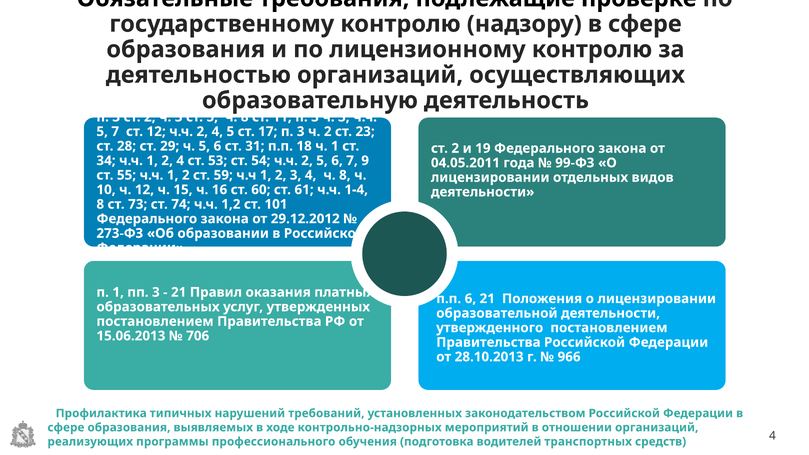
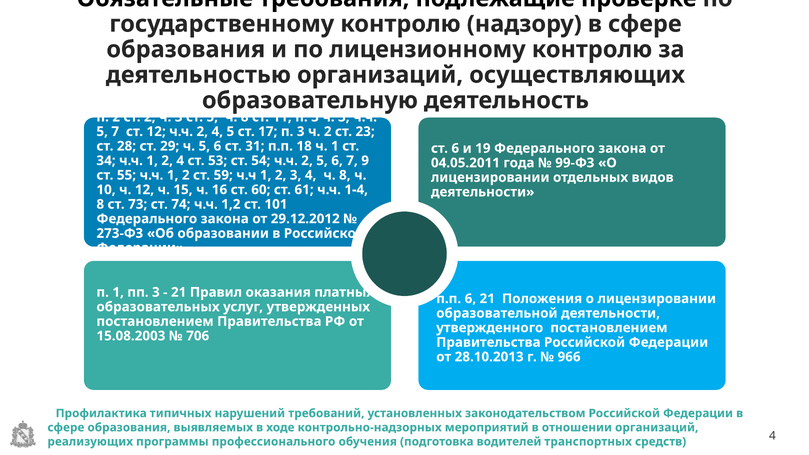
3: 3 -> 2 (116, 117)
2: 2 -> 6 (455, 148)
15.06.2013: 15.06.2013 -> 15.08.2003 (131, 336)
